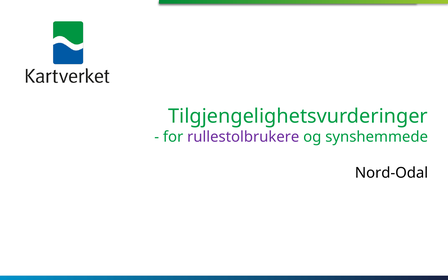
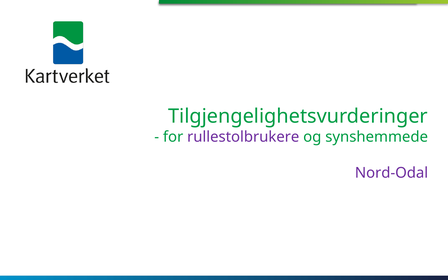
Nord-Odal colour: black -> purple (392, 173)
